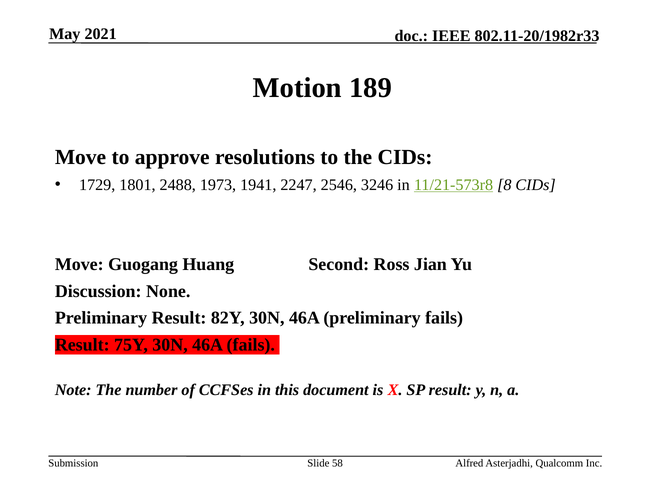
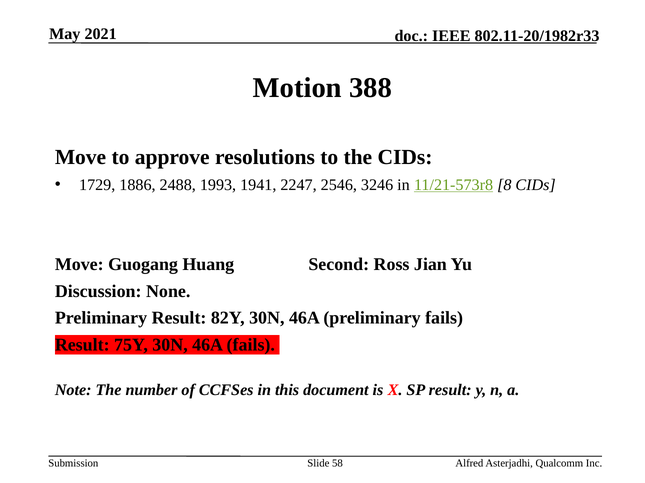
189: 189 -> 388 (371, 88)
1801: 1801 -> 1886 (137, 185)
1973: 1973 -> 1993 (218, 185)
